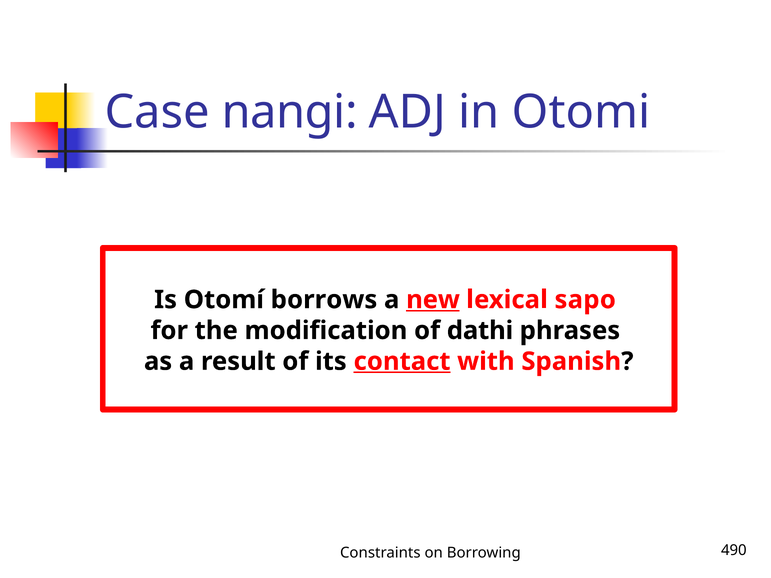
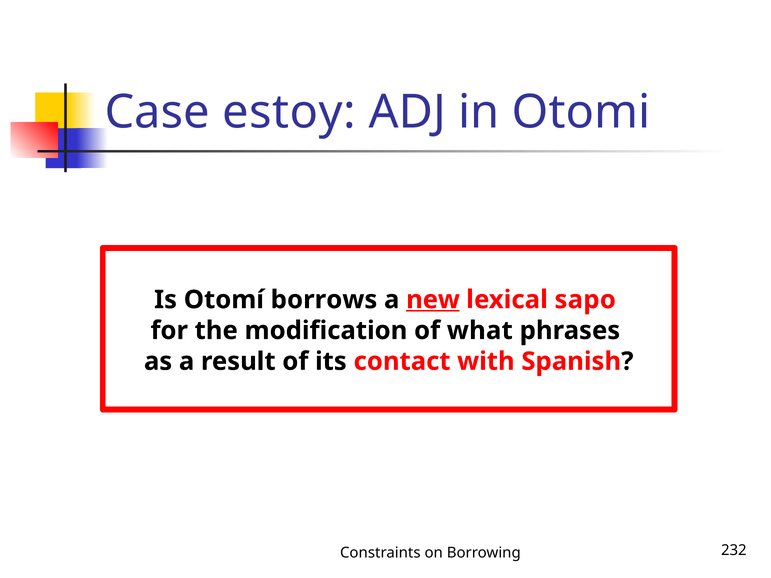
nangi: nangi -> estoy (289, 112)
dathi: dathi -> what (480, 331)
contact underline: present -> none (402, 362)
490: 490 -> 232 (734, 551)
